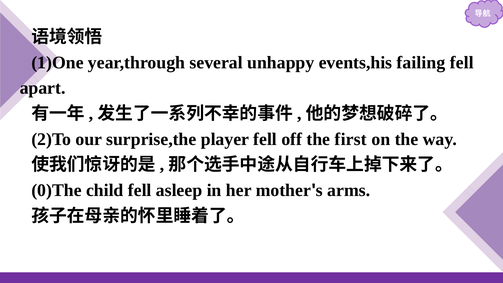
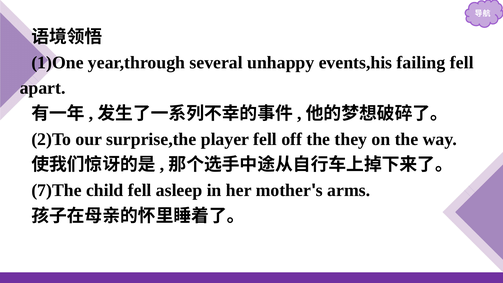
first: first -> they (351, 139)
0)The: 0)The -> 7)The (56, 190)
